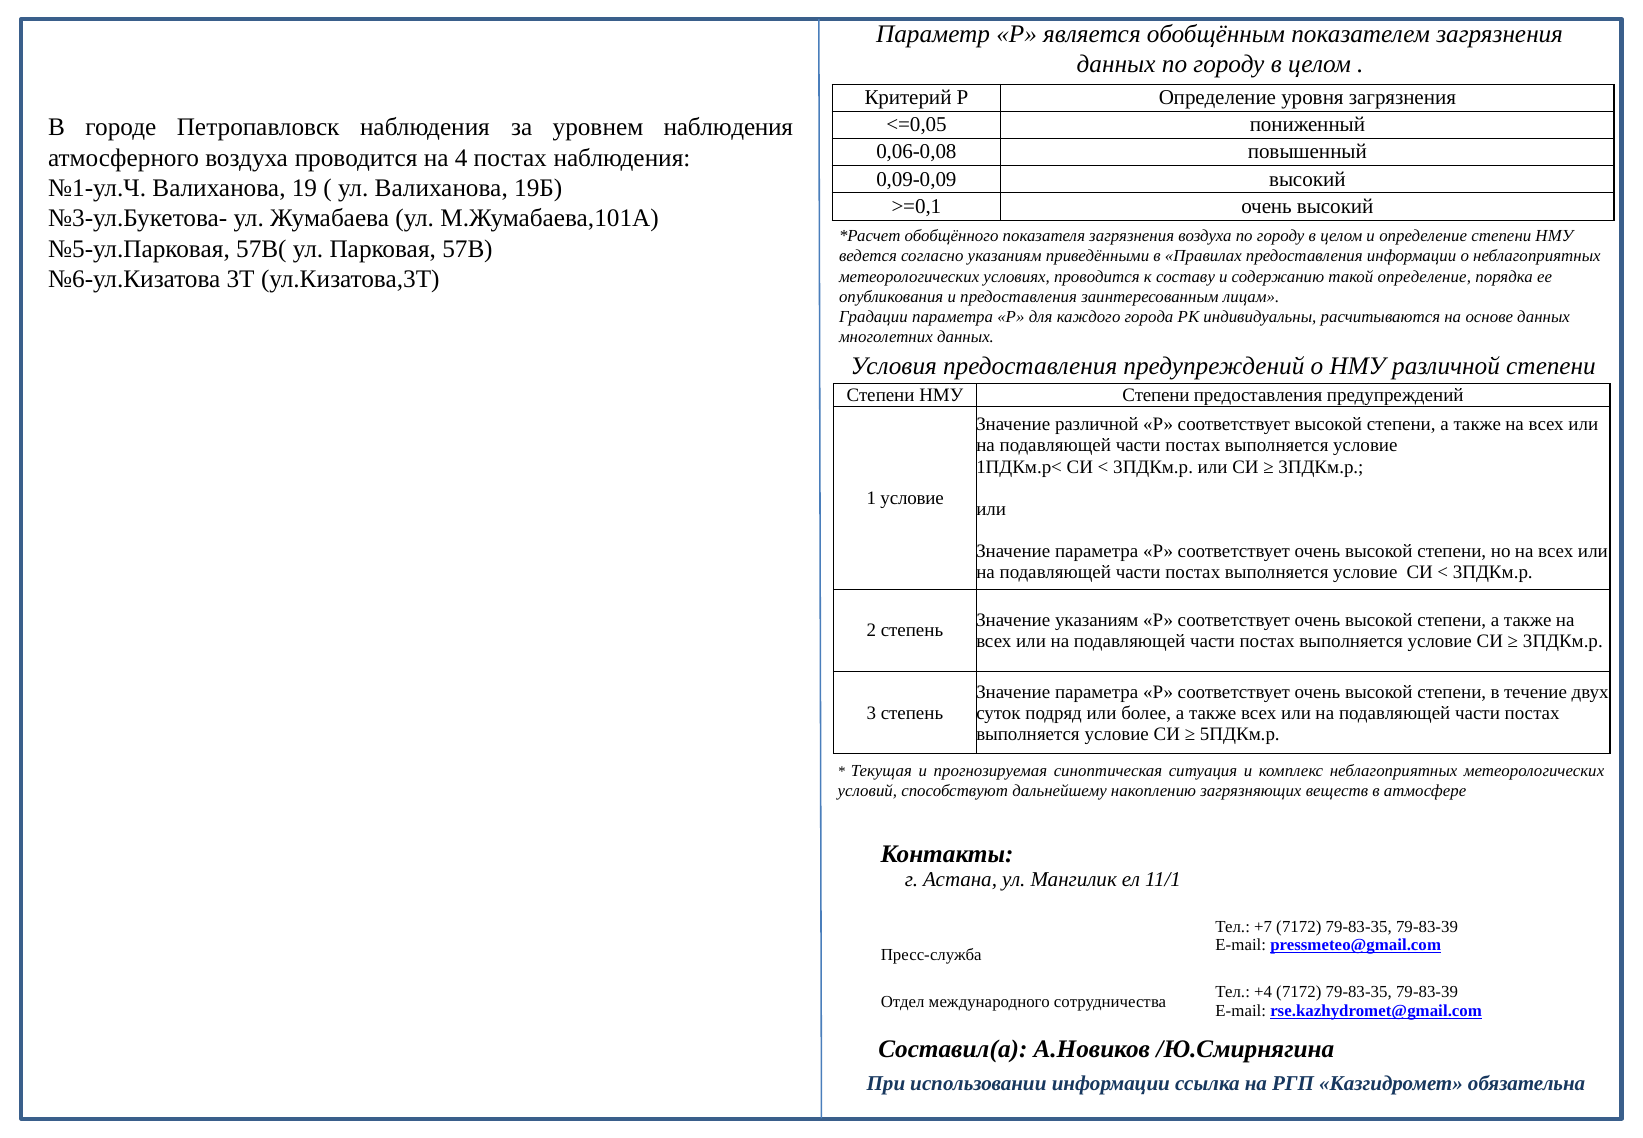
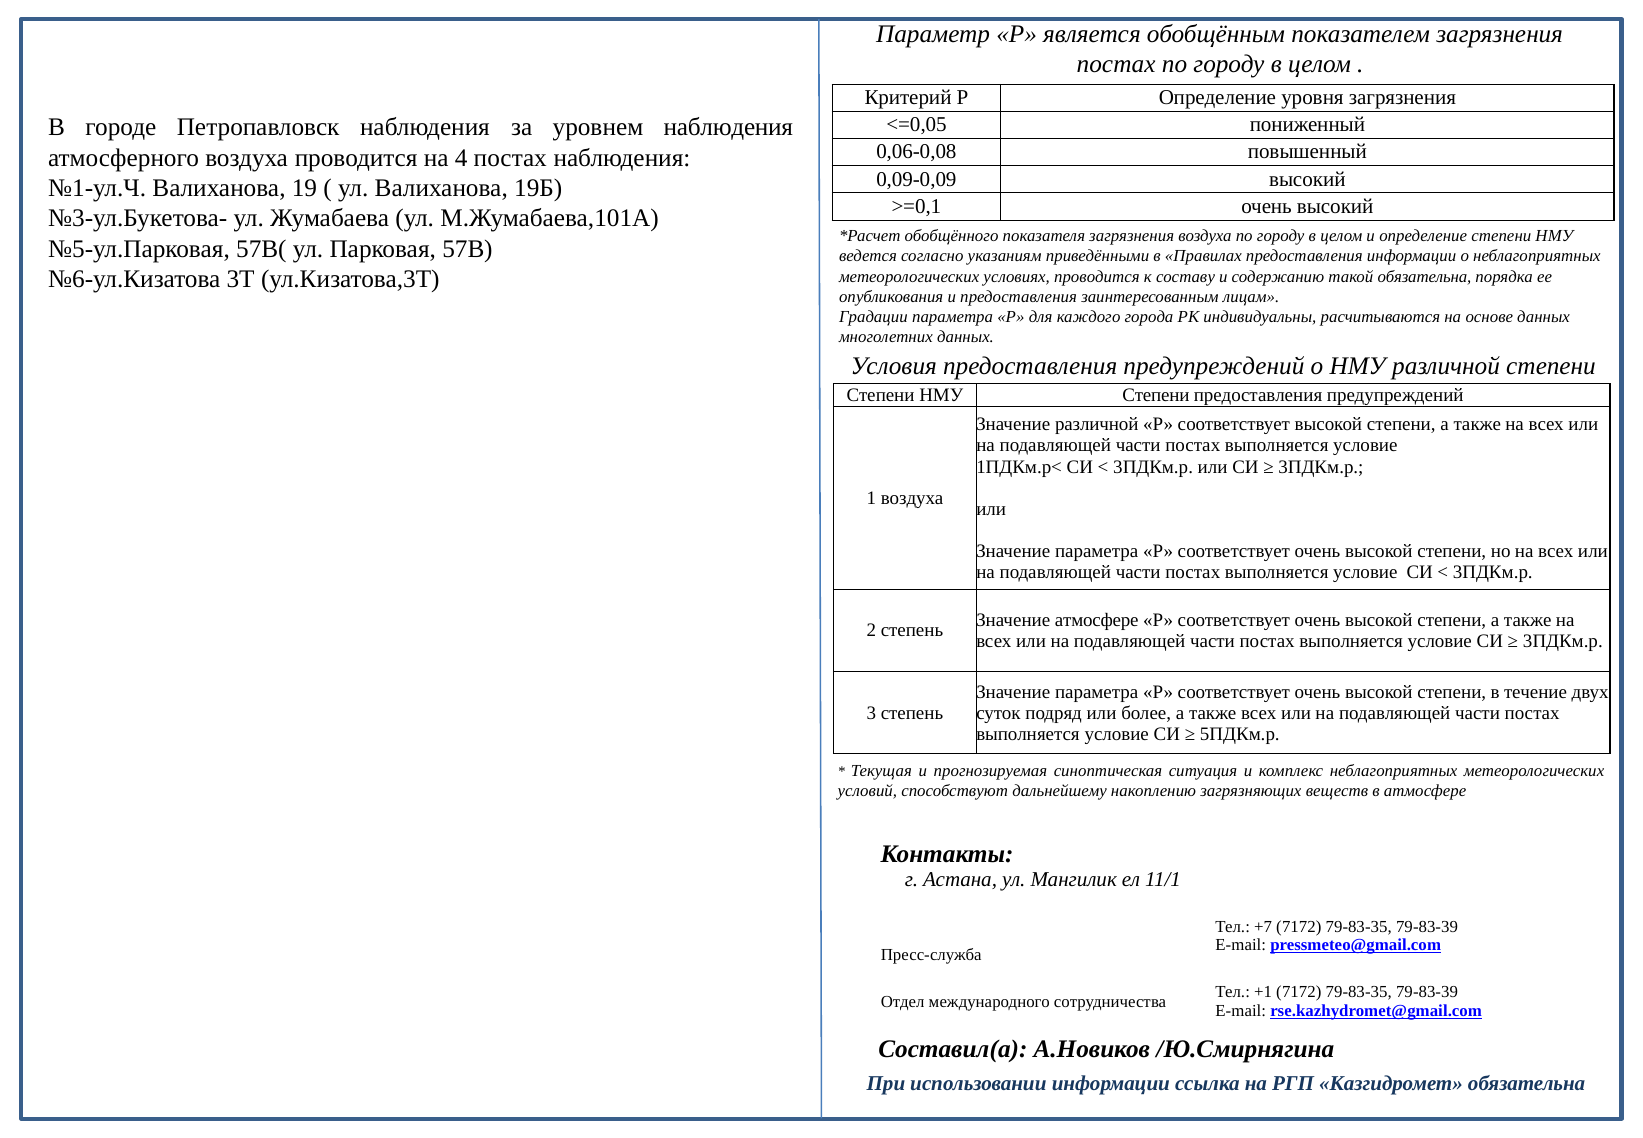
данных: данных -> постах (1116, 64)
такой определение: определение -> обязательна (1424, 276)
1 условие: условие -> воздуха (912, 498)
Значение указаниям: указаниям -> атмосфере (1097, 620)
+4: +4 -> +1 (1263, 992)
